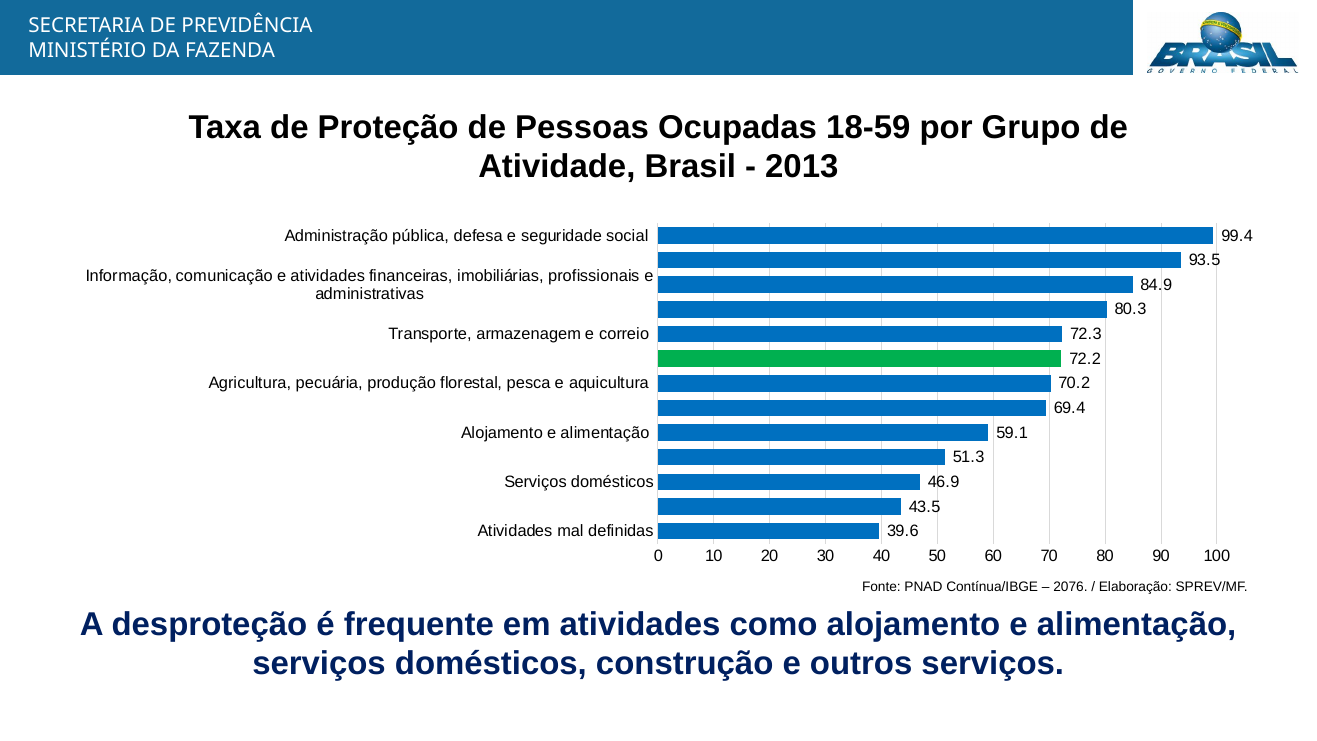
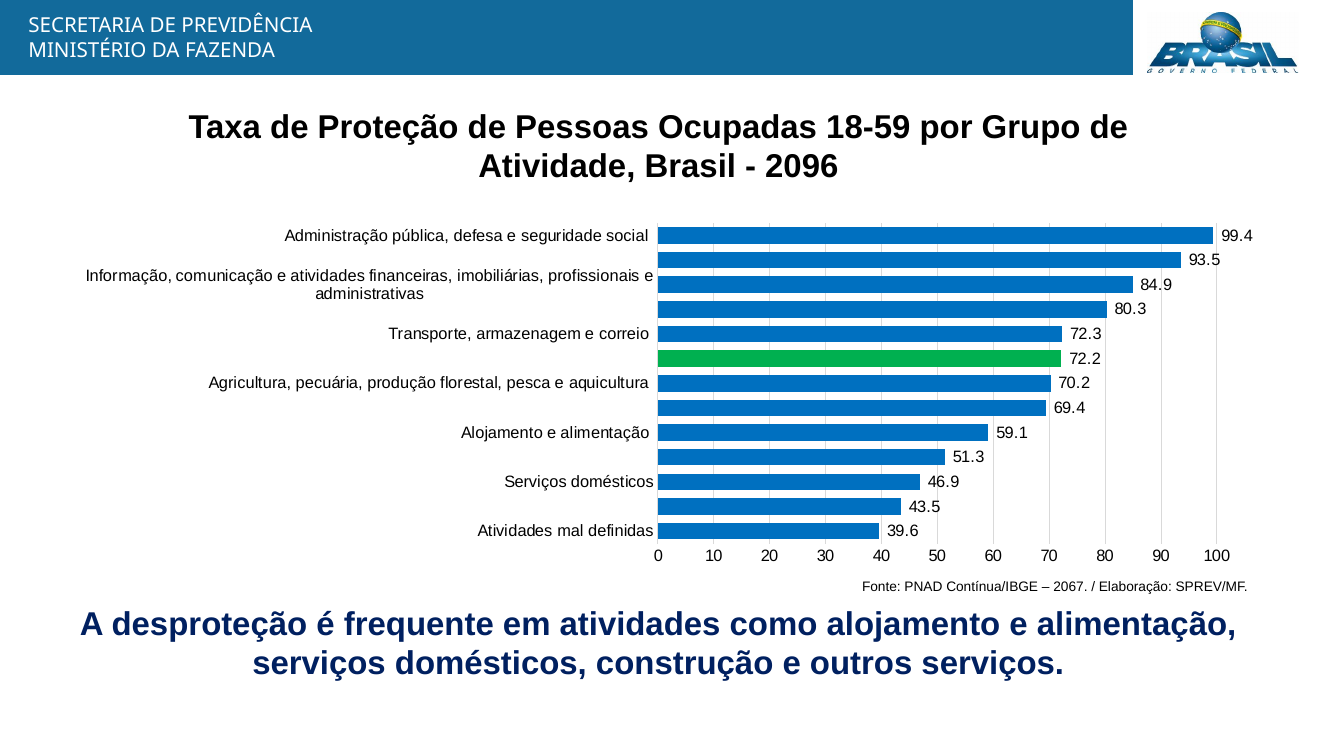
2013: 2013 -> 2096 (802, 167)
2076: 2076 -> 2067 (1070, 587)
